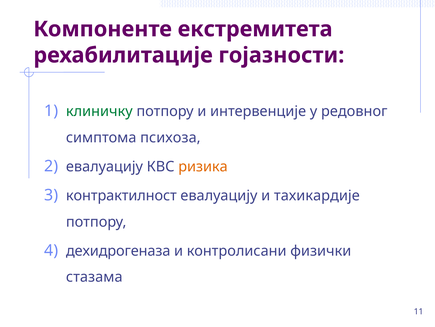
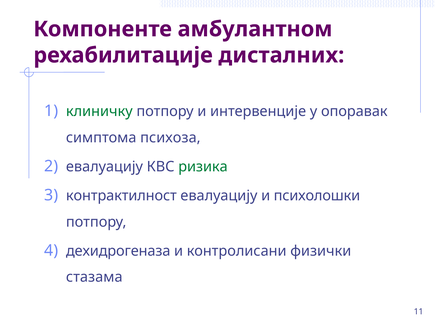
екстремитета: екстремитета -> амбулантном (255, 29)
гојазности: гојазности -> дисталних (281, 55)
редовног: редовног -> опоравак (354, 111)
ризика colour: orange -> green (203, 166)
тахикардије: тахикардије -> психолошки (317, 195)
